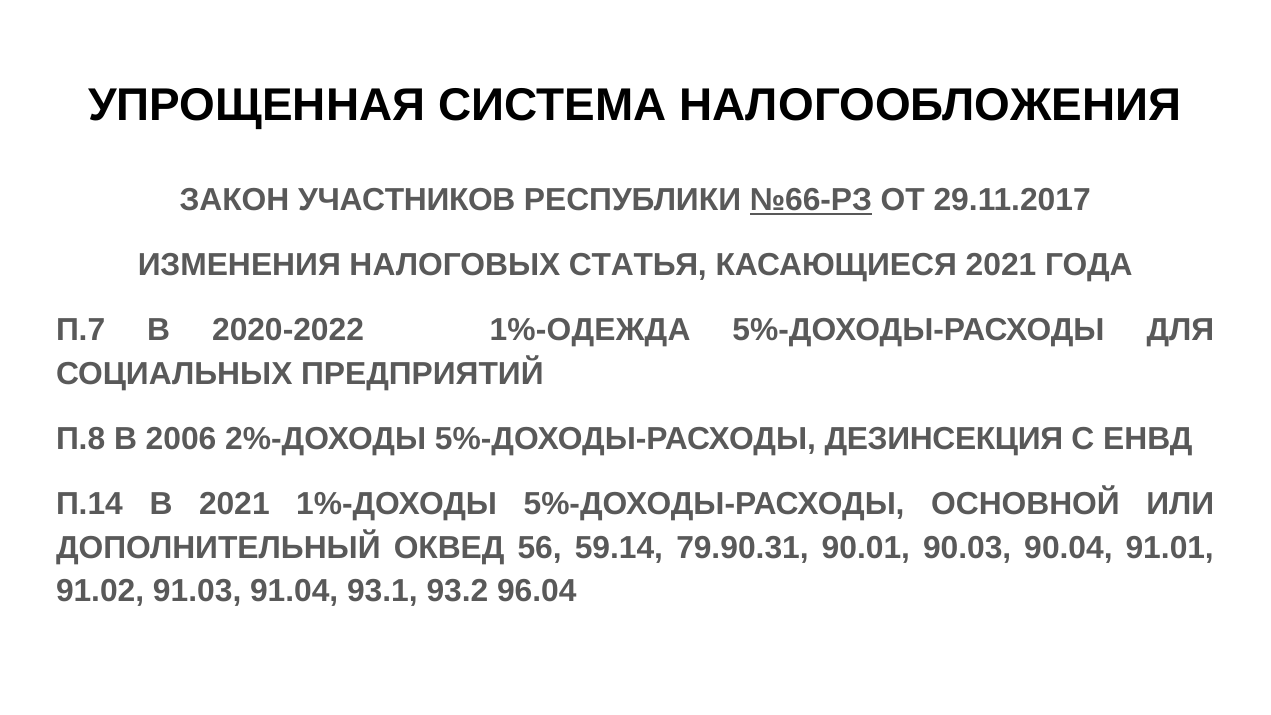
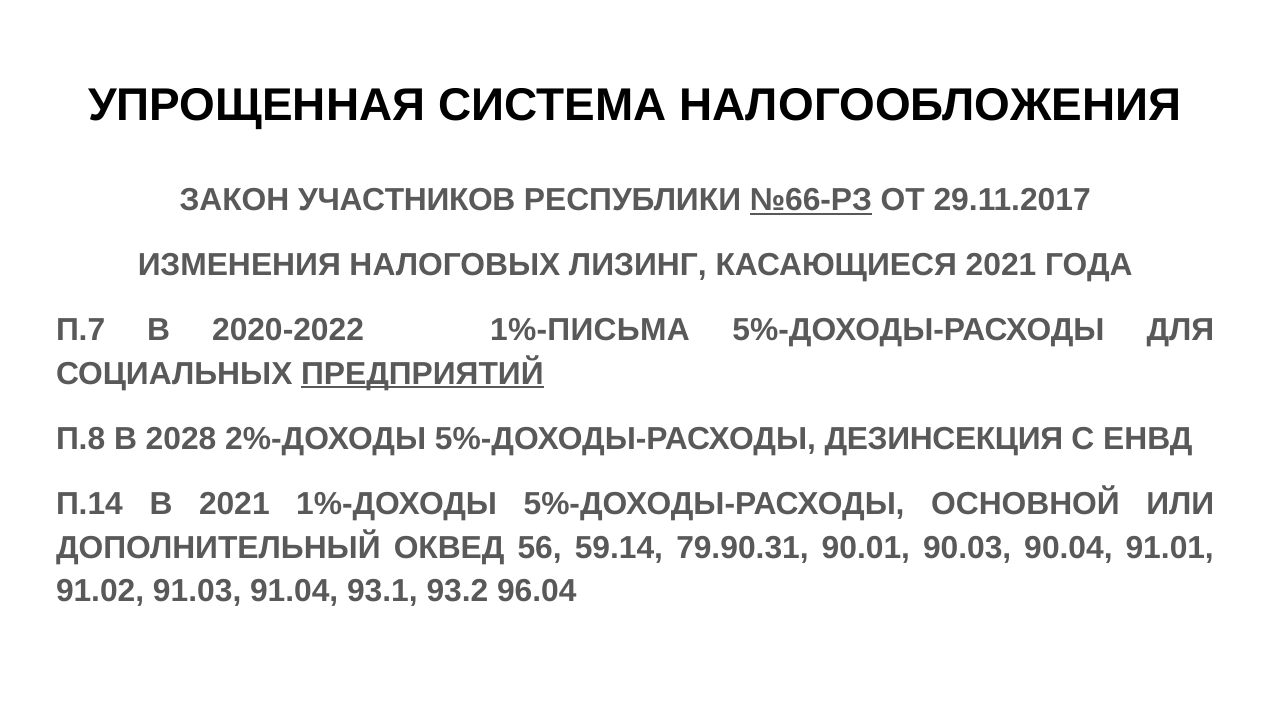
СТАТЬЯ: СТАТЬЯ -> ЛИЗИНГ (638, 265)
1%-ОДЕЖДА: 1%-ОДЕЖДА -> 1%-ПИСЬМА (590, 330)
ПРЕДПРИЯТИЙ underline: none -> present (422, 374)
2006: 2006 -> 2028 (181, 439)
